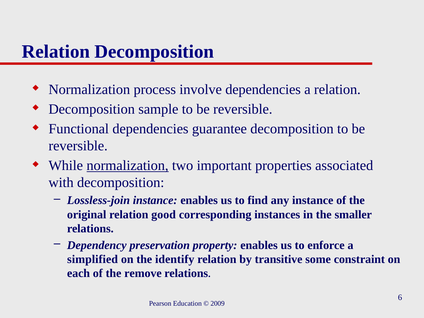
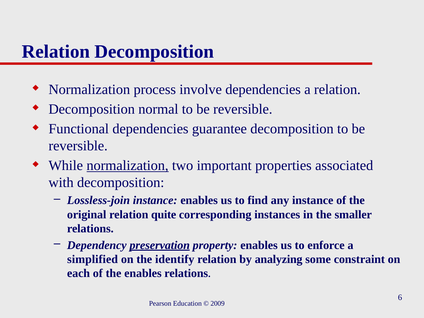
sample: sample -> normal (158, 109)
good: good -> quite (164, 214)
preservation underline: none -> present (160, 245)
transitive: transitive -> analyzing (279, 259)
the remove: remove -> enables (143, 273)
